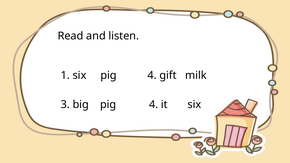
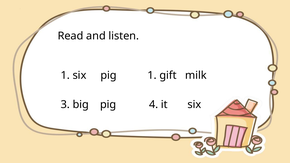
pig 4: 4 -> 1 (152, 75)
